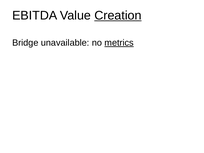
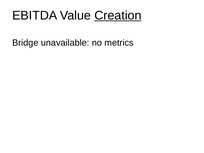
metrics underline: present -> none (119, 43)
